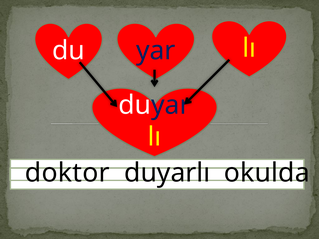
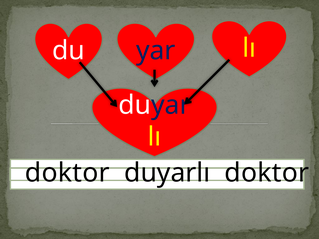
duyarlı okulda: okulda -> doktor (267, 173)
